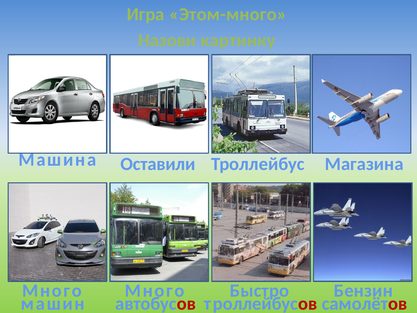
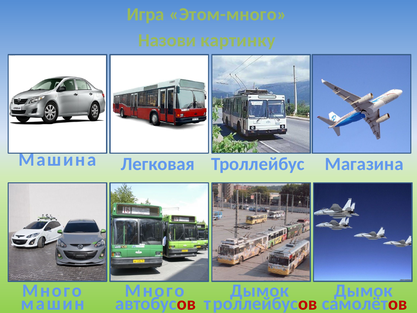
Оставили: Оставили -> Легковая (158, 164)
Быстро: Быстро -> Дымок (259, 291)
Бензин: Бензин -> Дымок (363, 291)
